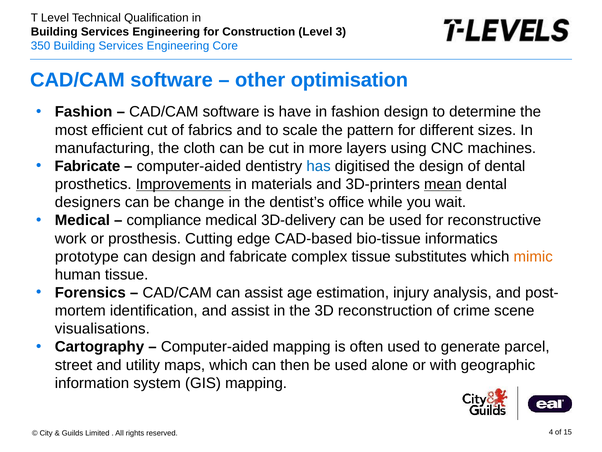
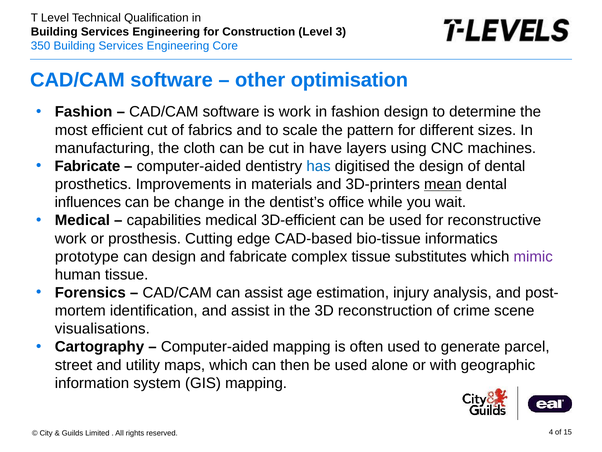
is have: have -> work (295, 112)
more: more -> have (325, 148)
Improvements underline: present -> none (183, 184)
designers: designers -> influences (88, 202)
compliance: compliance -> capabilities (164, 220)
3D-delivery: 3D-delivery -> 3D-efficient (298, 220)
mimic colour: orange -> purple (533, 256)
